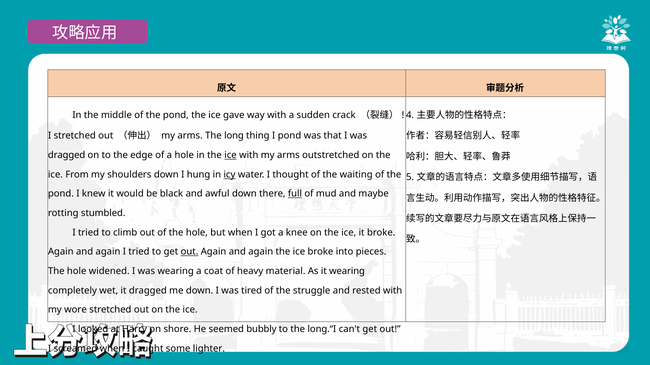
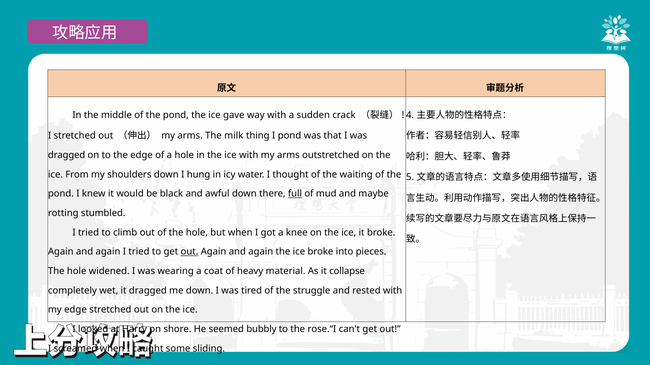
long: long -> milk (234, 136)
ice underline: present -> none (231, 155)
icy underline: present -> none (229, 175)
it wearing: wearing -> collapse (347, 272)
my wore: wore -> edge (75, 310)
long.“I: long.“I -> rose.“I (322, 330)
lighter: lighter -> sliding (209, 349)
